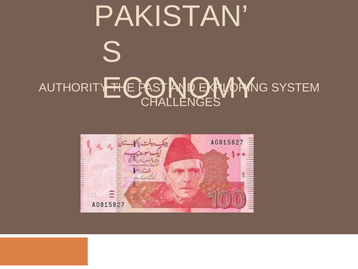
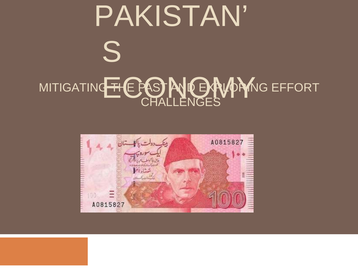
AUTHORITY: AUTHORITY -> MITIGATING (73, 88)
SYSTEM: SYSTEM -> EFFORT (295, 88)
